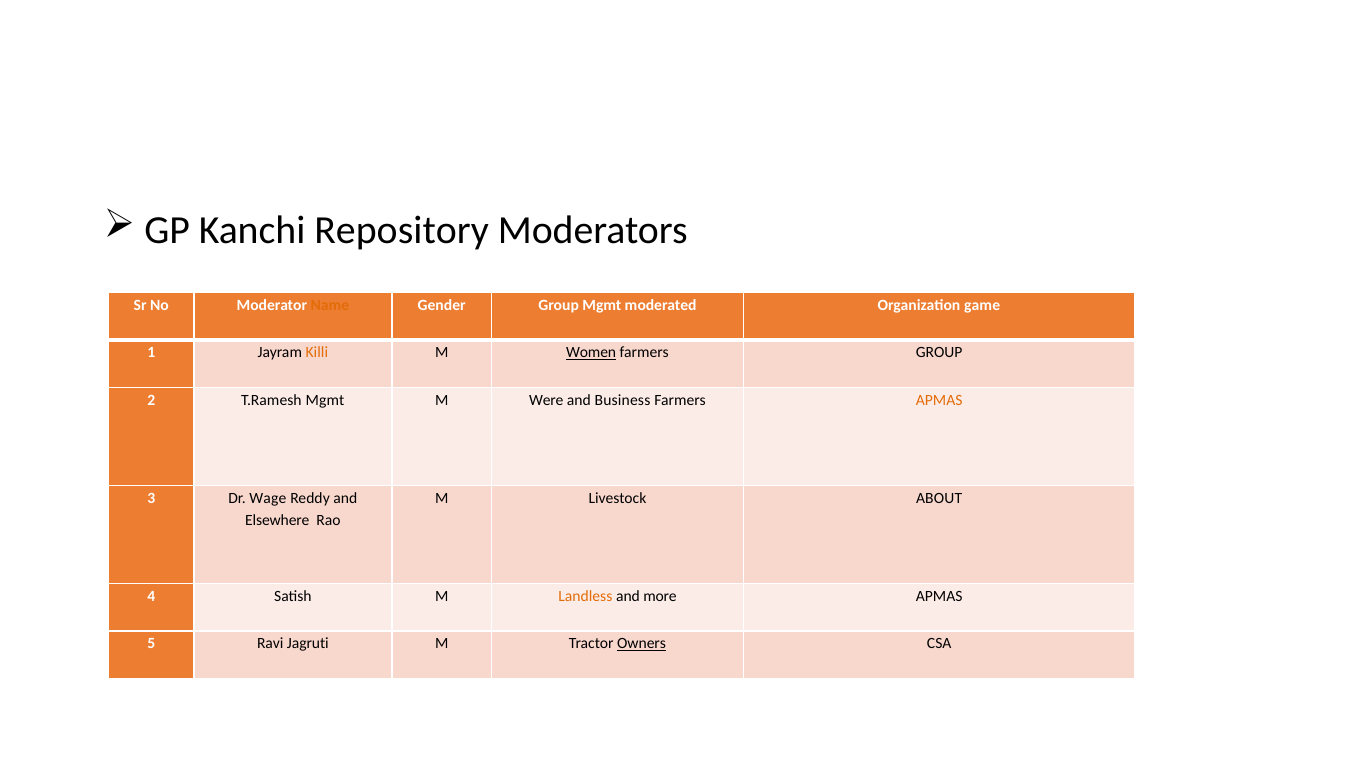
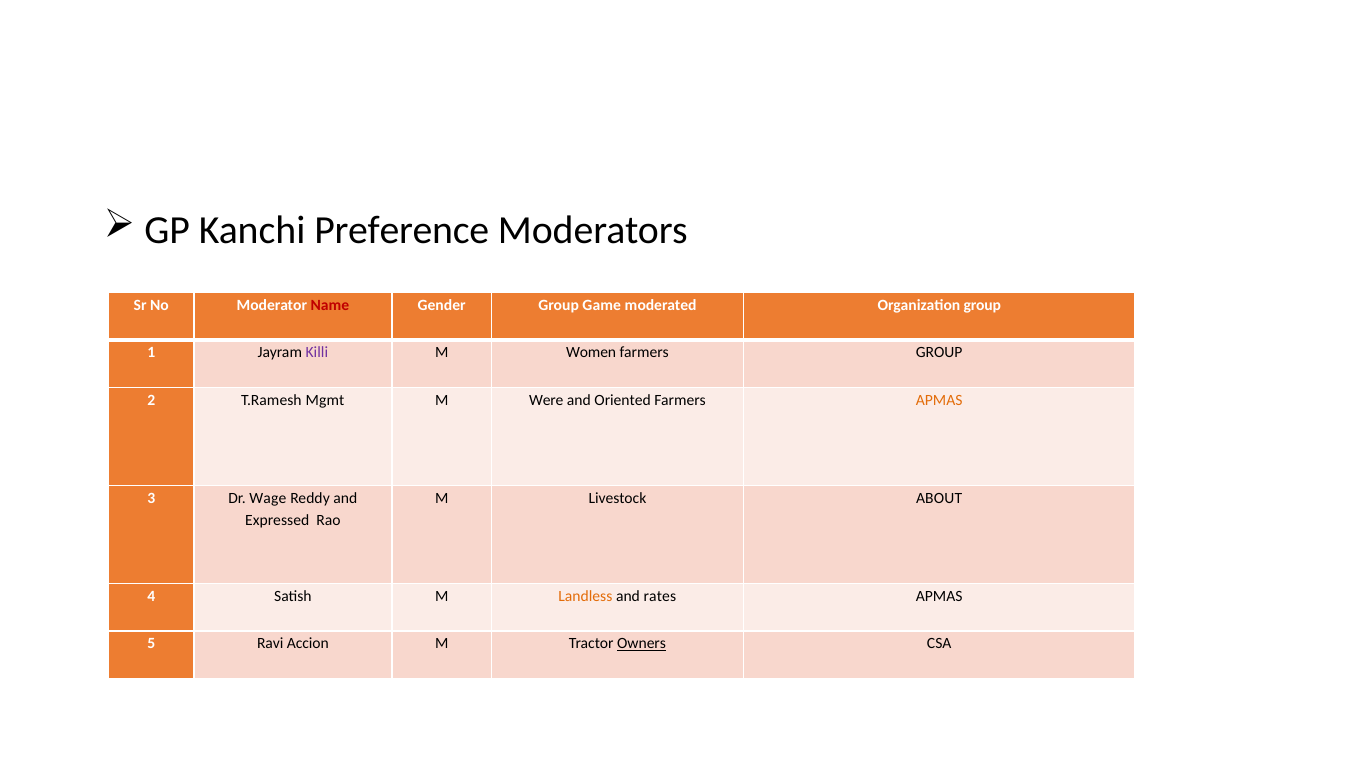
Repository: Repository -> Preference (402, 231)
Name colour: orange -> red (330, 305)
Group Mgmt: Mgmt -> Game (602, 305)
Organization game: game -> group (982, 305)
Killi colour: orange -> purple (317, 353)
Women underline: present -> none (591, 353)
Business: Business -> Oriented (623, 400)
Elsewhere: Elsewhere -> Expressed (277, 520)
more: more -> rates (660, 596)
Jagruti: Jagruti -> Accion (308, 644)
